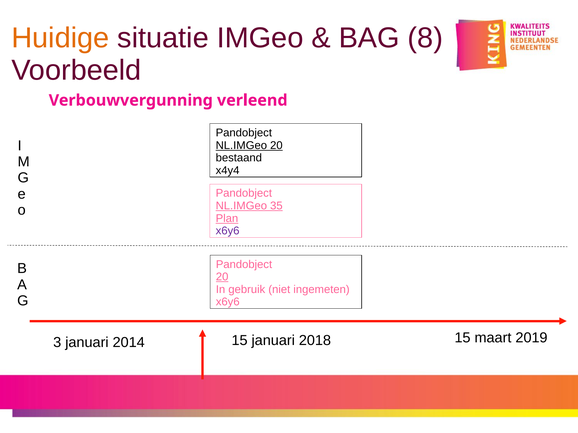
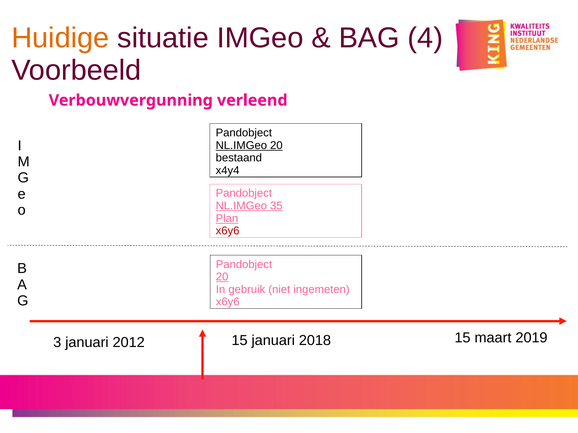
8: 8 -> 4 (425, 38)
x6y6 colour: purple -> red (228, 231)
2014: 2014 -> 2012 (129, 343)
